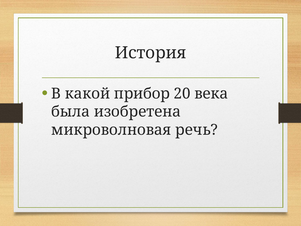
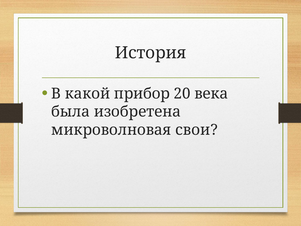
речь: речь -> свои (196, 130)
